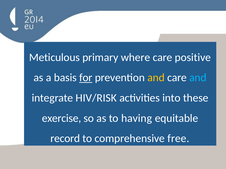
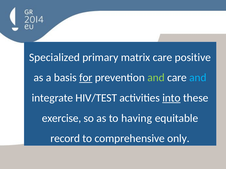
Meticulous: Meticulous -> Specialized (54, 57)
where: where -> matrix (136, 57)
and colour: yellow -> light green (156, 78)
HIV/RISK: HIV/RISK -> HIV/TEST (96, 98)
into underline: none -> present (171, 98)
free: free -> only (178, 139)
